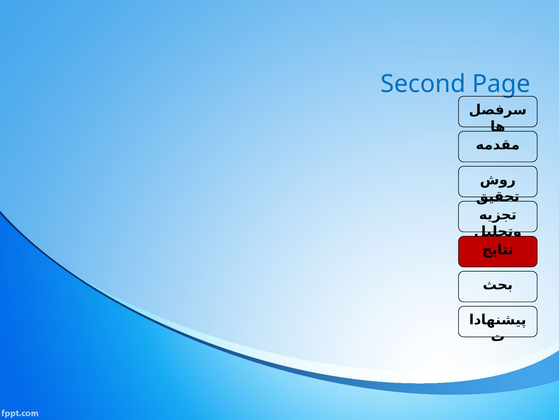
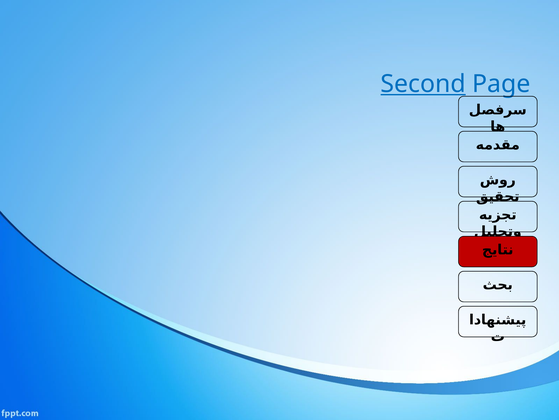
Second underline: none -> present (423, 84)
